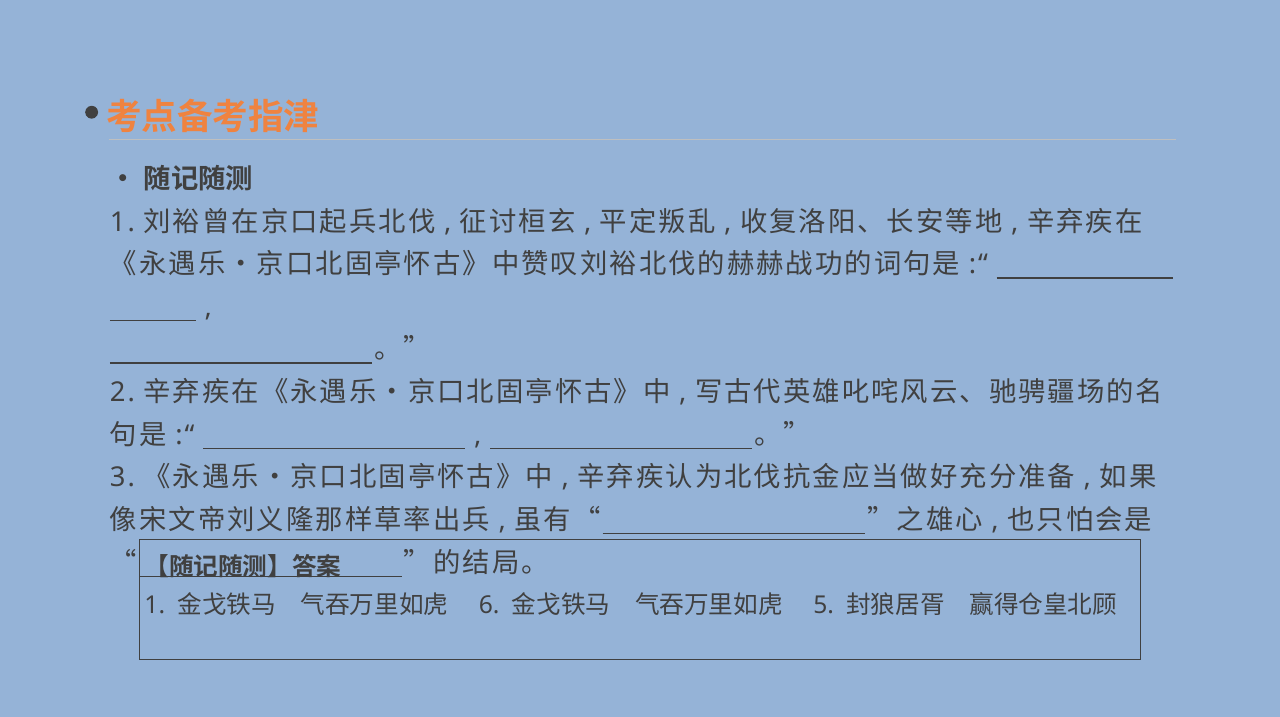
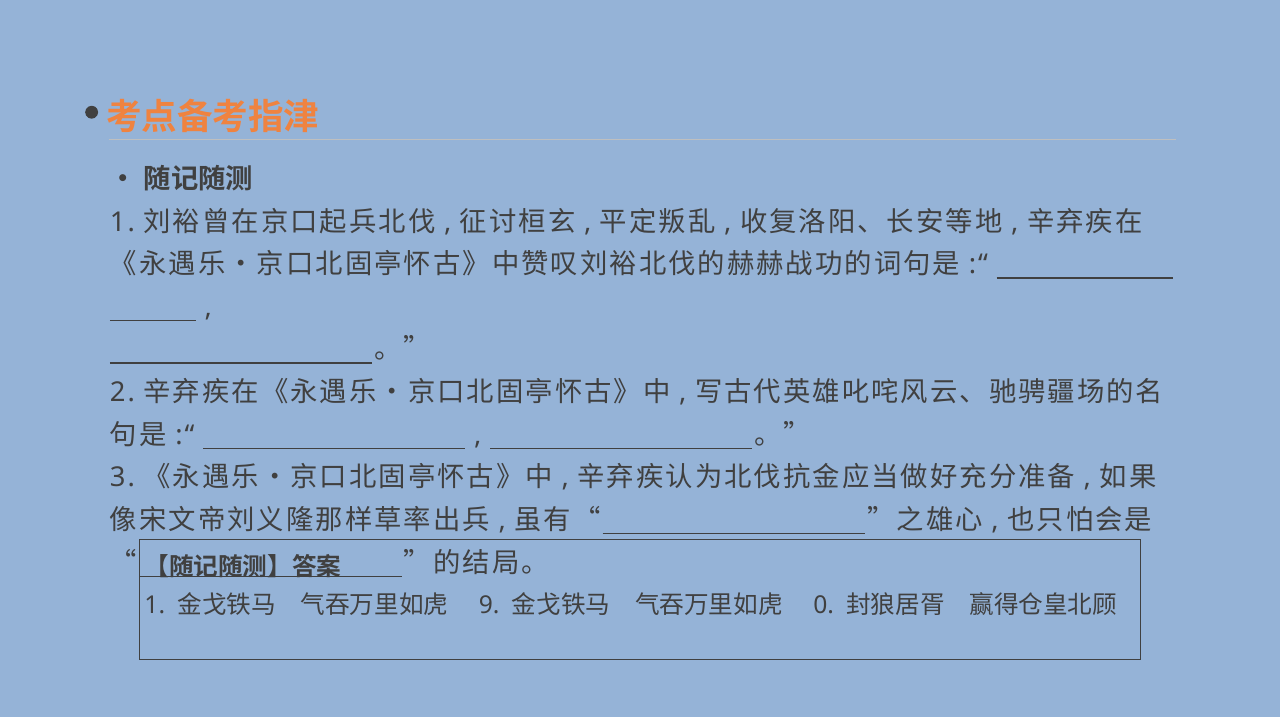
6: 6 -> 9 (489, 606)
5: 5 -> 0 (824, 606)
